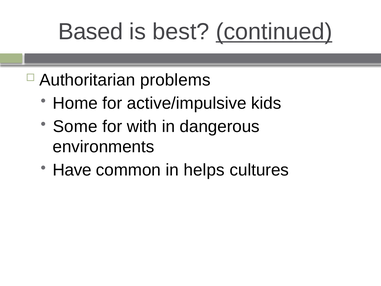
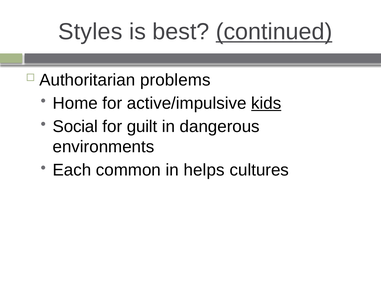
Based: Based -> Styles (90, 32)
kids underline: none -> present (266, 103)
Some: Some -> Social (75, 126)
with: with -> guilt (142, 126)
Have: Have -> Each (72, 170)
